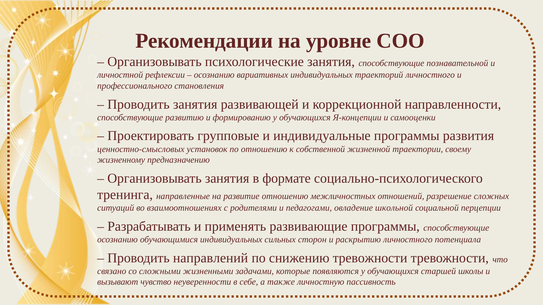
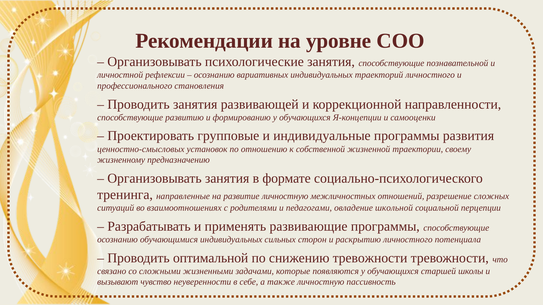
развитие отношению: отношению -> личностную (285, 196)
направлений: направлений -> оптимальной (211, 258)
